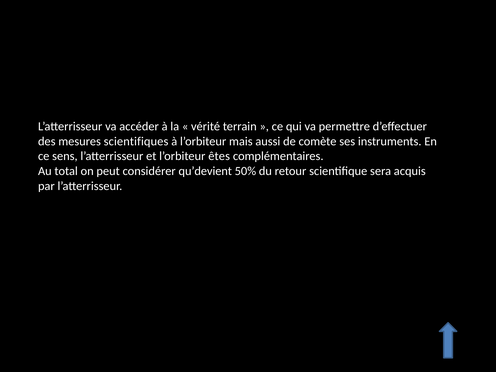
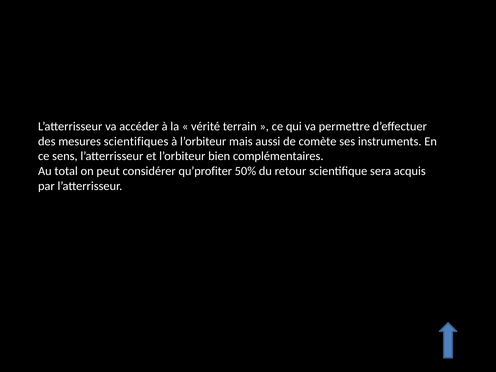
êtes: êtes -> bien (219, 156)
qu’devient: qu’devient -> qu’profiter (205, 171)
